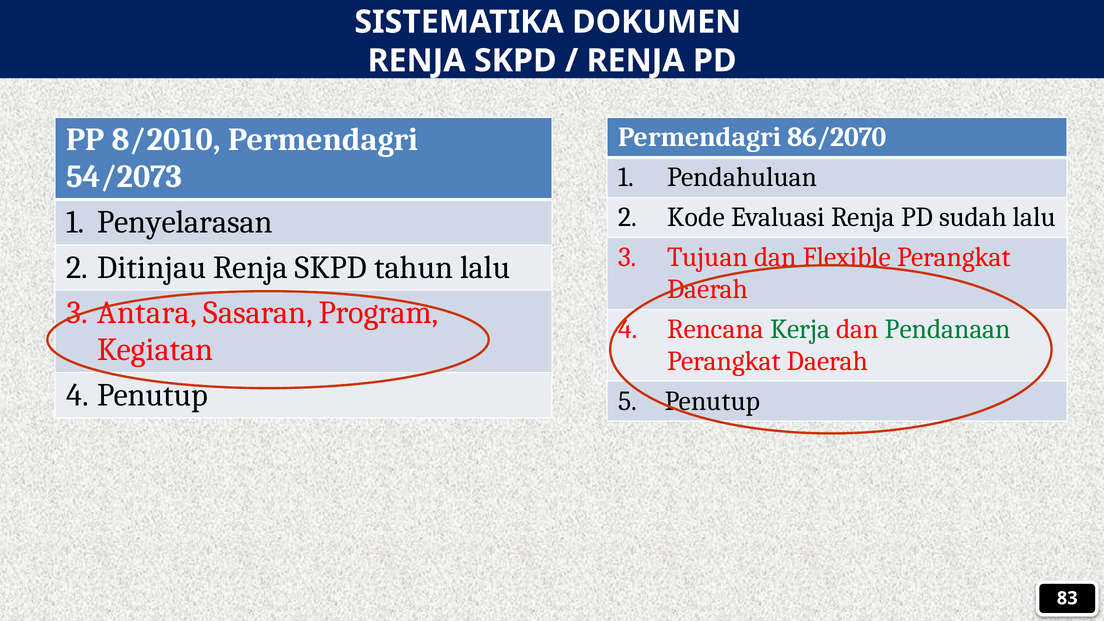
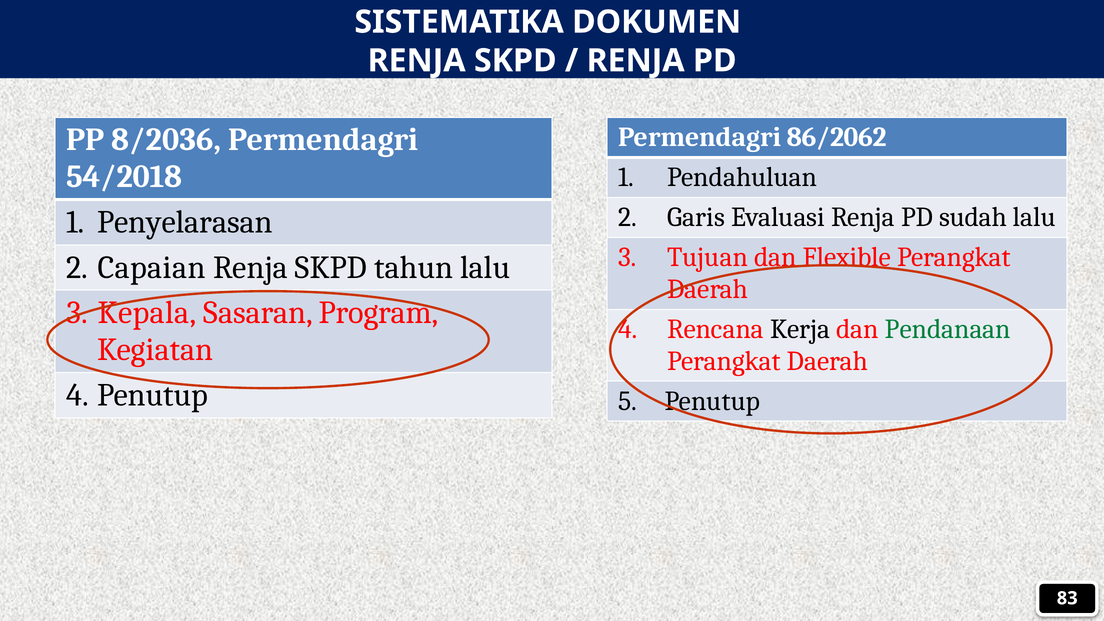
86/2070: 86/2070 -> 86/2062 (837, 137)
8/2010: 8/2010 -> 8/2036 (166, 140)
54/2073: 54/2073 -> 54/2018 (124, 177)
Kode: Kode -> Garis (696, 217)
Ditinjau: Ditinjau -> Capaian (152, 267)
Antara: Antara -> Kepala (147, 313)
Kerja colour: green -> black (800, 329)
